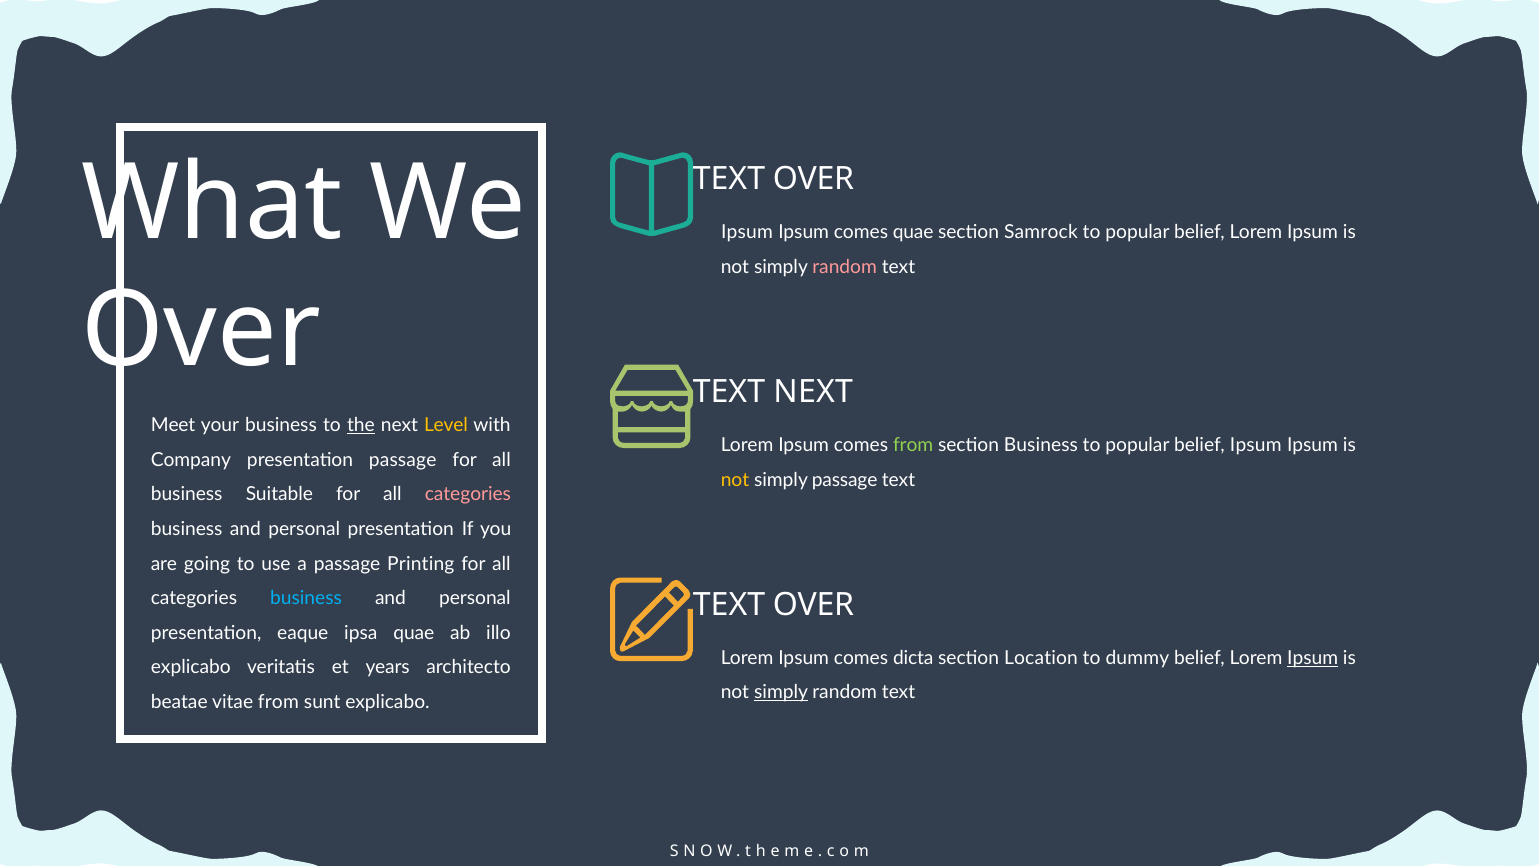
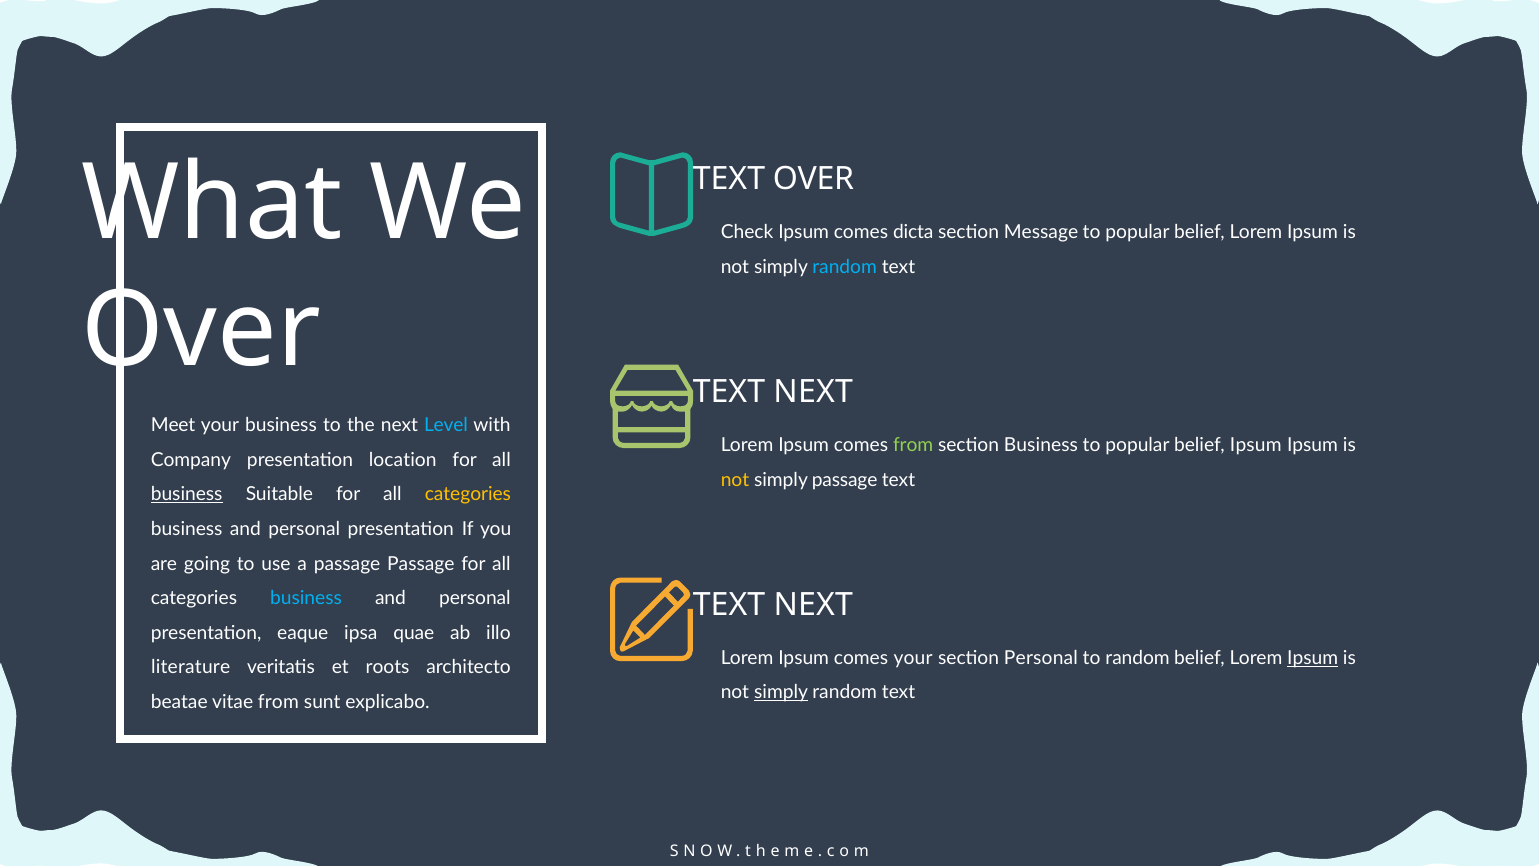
Ipsum: Ipsum -> Check (747, 232)
comes quae: quae -> dicta (913, 232)
Samrock: Samrock -> Message (1041, 232)
random colour: pink -> light blue (845, 267)
the underline: present -> none (361, 425)
Level colour: yellow -> light blue (446, 425)
presentation passage: passage -> location (403, 460)
business underline: none -> present (187, 494)
categories colour: pink -> yellow (468, 494)
passage Printing: Printing -> Passage (421, 564)
OVER: OVER -> NEXT (813, 604)
comes dicta: dicta -> your (913, 658)
section Location: Location -> Personal (1041, 658)
to dummy: dummy -> random (1138, 658)
explicabo: explicabo -> literature (191, 667)
years: years -> roots (388, 667)
